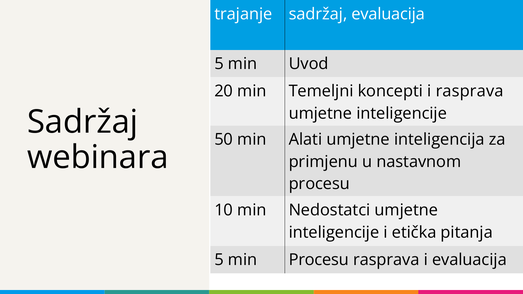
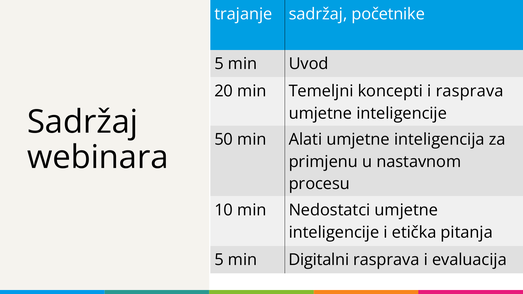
sadržaj evaluacija: evaluacija -> početnike (388, 14)
min Procesu: Procesu -> Digitalni (319, 260)
